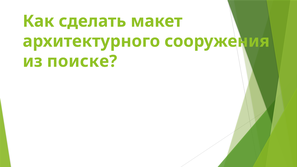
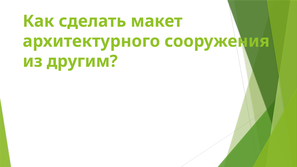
поиске: поиске -> другим (82, 61)
